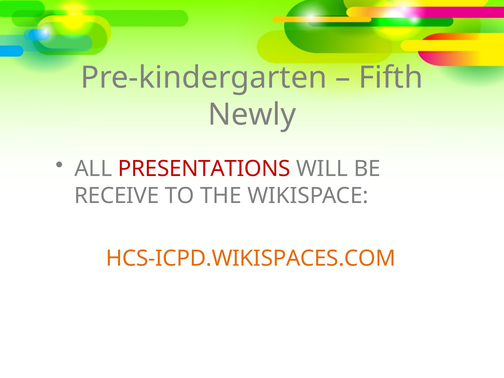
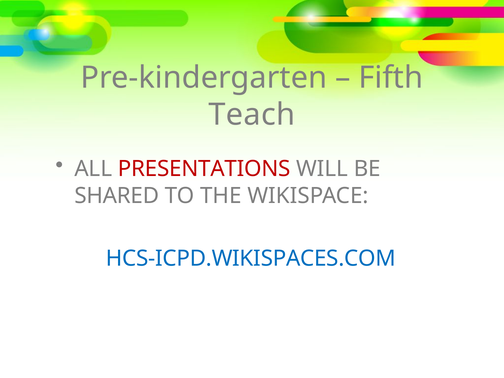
Newly: Newly -> Teach (252, 115)
RECEIVE: RECEIVE -> SHARED (117, 196)
HCS-ICPD.WIKISPACES.COM colour: orange -> blue (251, 258)
